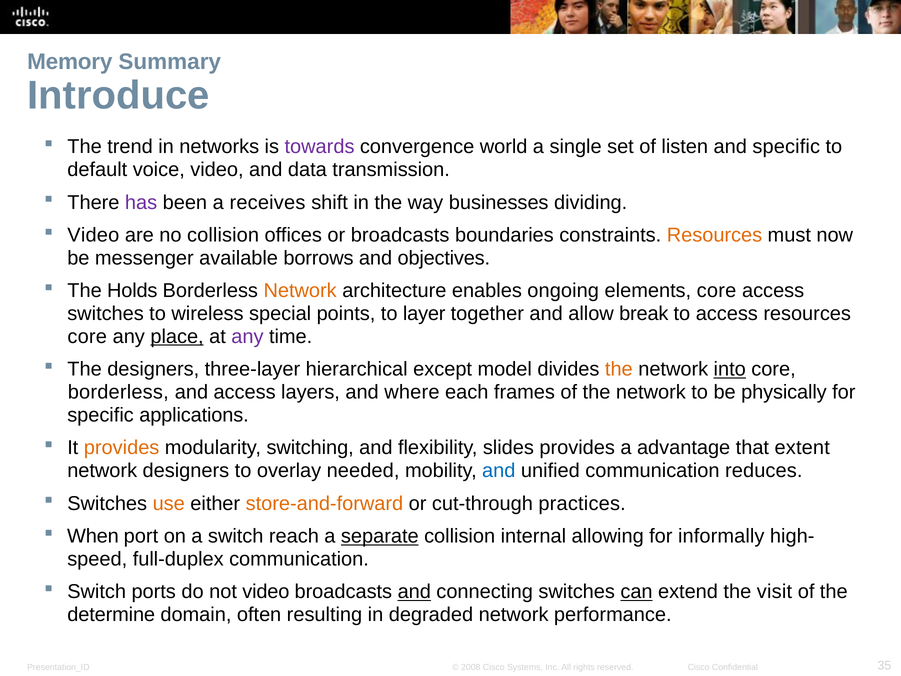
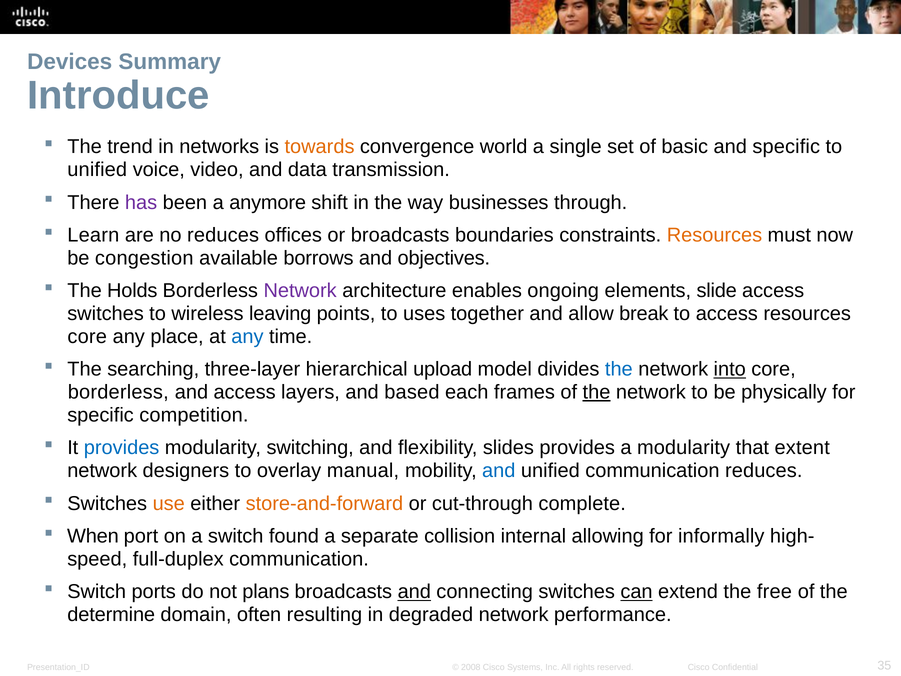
Memory: Memory -> Devices (70, 62)
towards colour: purple -> orange (320, 147)
listen: listen -> basic (685, 147)
default: default -> unified (97, 170)
receives: receives -> anymore (268, 202)
dividing: dividing -> through (591, 202)
Video: Video -> Learn (93, 235)
no collision: collision -> reduces (223, 235)
messenger: messenger -> congestion (144, 258)
Network colour: orange -> purple (300, 291)
elements core: core -> slide (717, 291)
special: special -> leaving (280, 314)
layer: layer -> uses (424, 314)
place underline: present -> none (177, 336)
any colour: purple -> blue (247, 336)
The designers: designers -> searching (153, 369)
except: except -> upload (443, 369)
the colour: orange -> blue (619, 369)
where: where -> based (412, 392)
the underline: none -> present (597, 392)
applications: applications -> competition (194, 415)
provides colour: orange -> blue (122, 448)
a advantage: advantage -> modularity (684, 448)
needed: needed -> manual (363, 470)
practices: practices -> complete (582, 503)
reach: reach -> found (294, 536)
separate underline: present -> none (380, 536)
not video: video -> plans (266, 592)
visit: visit -> free (774, 592)
